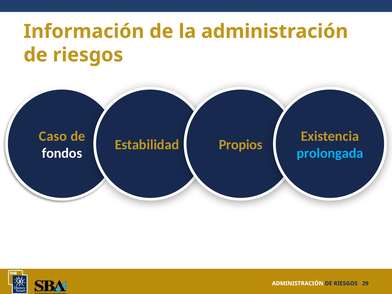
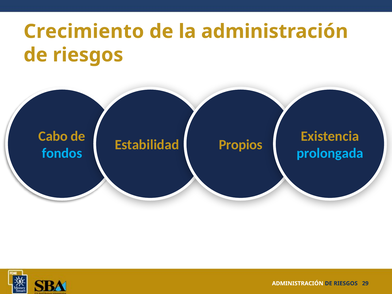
Información: Información -> Crecimiento (84, 31)
Caso: Caso -> Cabo (53, 136)
fondos colour: white -> light blue (62, 153)
